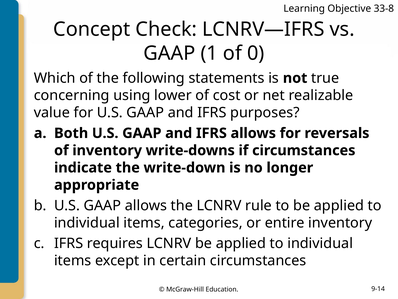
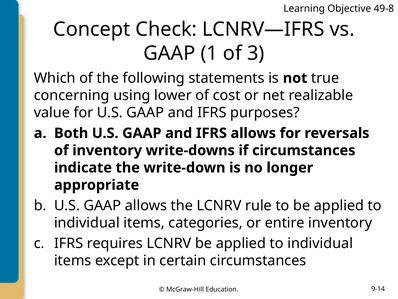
33-8: 33-8 -> 49-8 (384, 9)
0: 0 -> 3 (256, 53)
